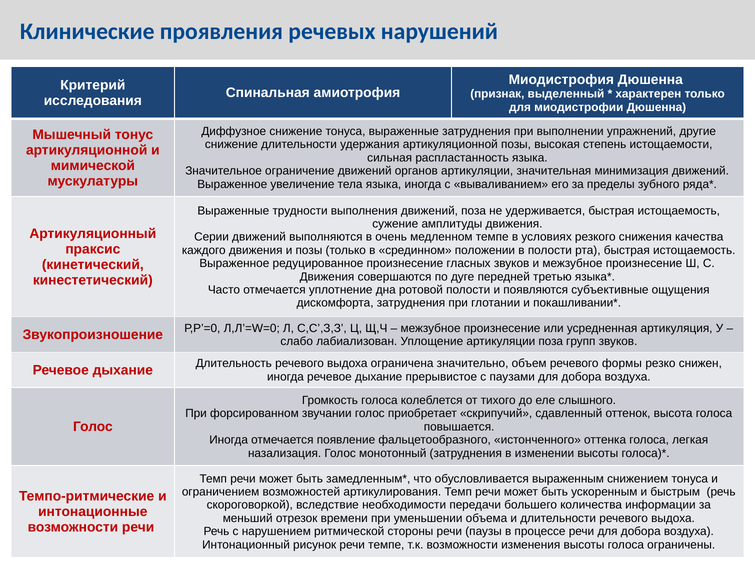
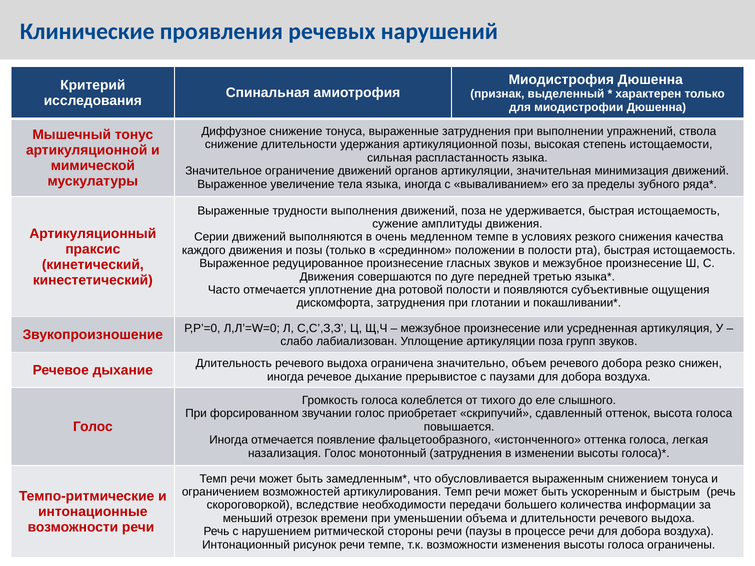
другие: другие -> ствола (698, 131)
речевого формы: формы -> добора (622, 364)
